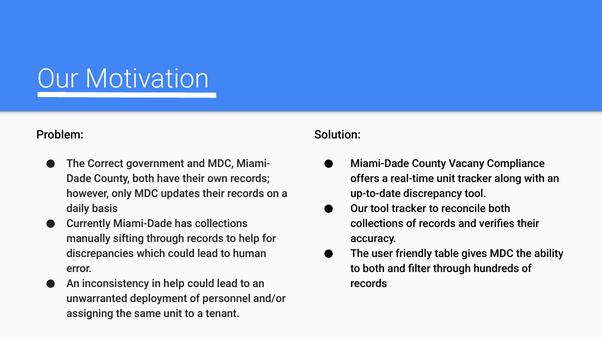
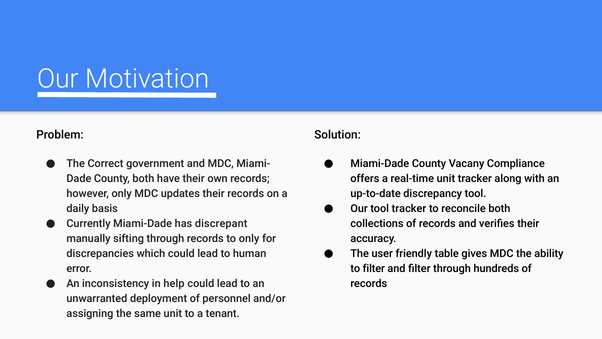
has collections: collections -> discrepant (221, 223)
to help: help -> only (249, 238)
to both: both -> filter (374, 268)
